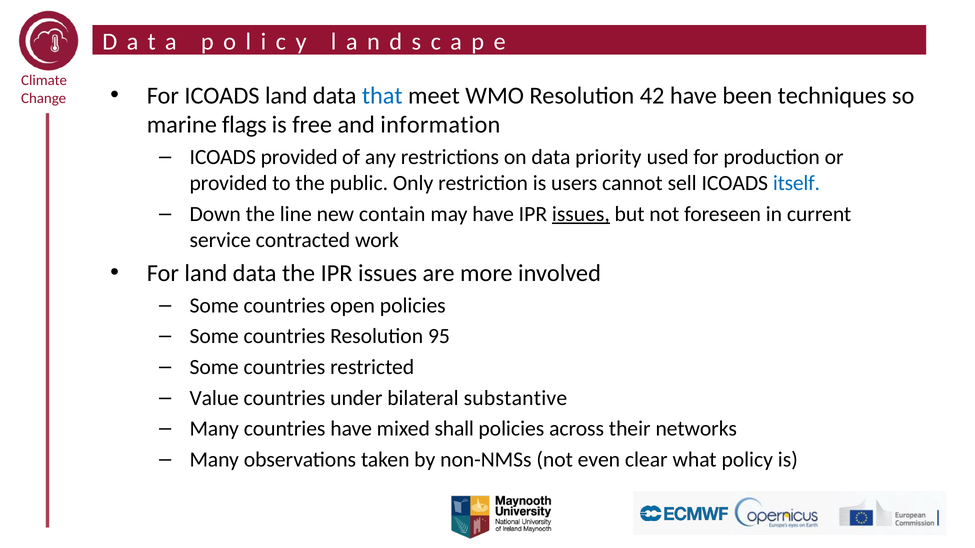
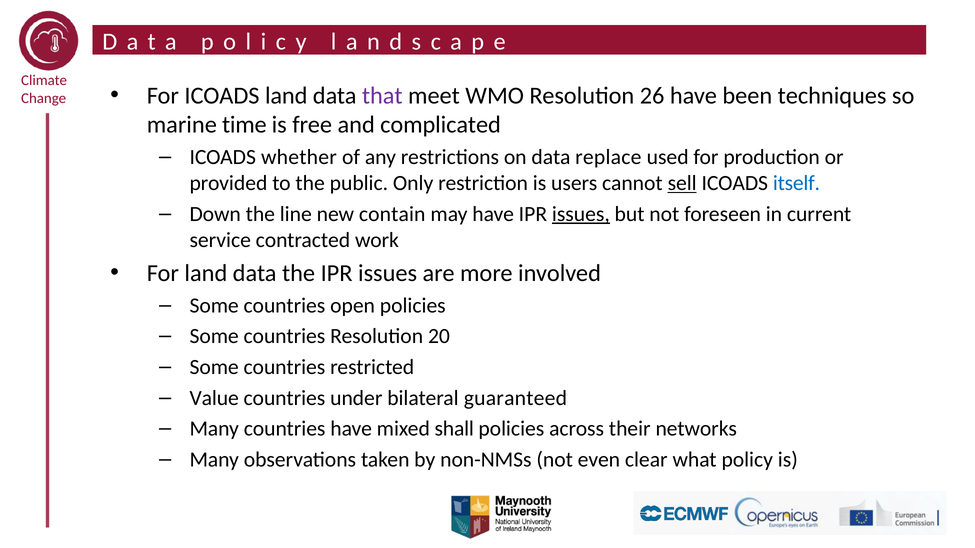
that colour: blue -> purple (382, 96)
42: 42 -> 26 (652, 96)
flags: flags -> time (244, 125)
information: information -> complicated (441, 125)
ICOADS provided: provided -> whether (299, 157)
priority: priority -> replace (608, 157)
sell underline: none -> present (682, 183)
95: 95 -> 20 (439, 337)
substantive: substantive -> guaranteed (515, 398)
